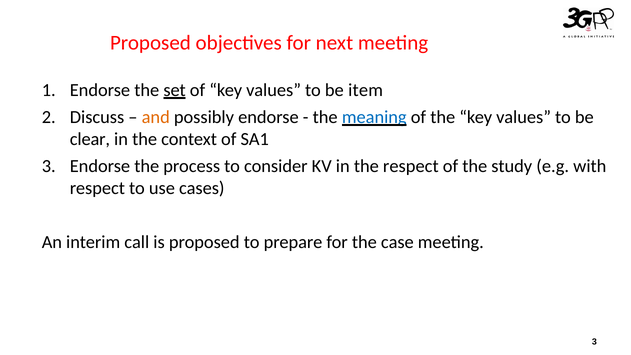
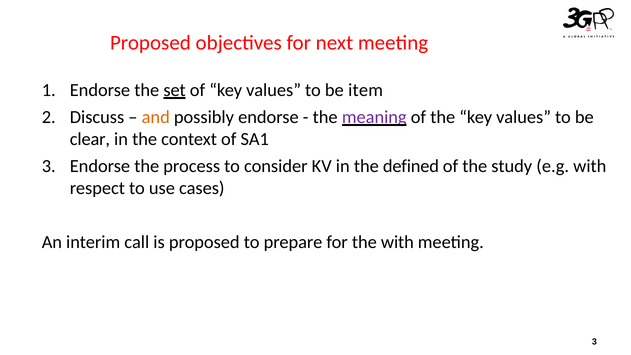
meaning colour: blue -> purple (374, 117)
the respect: respect -> defined (411, 166)
the case: case -> with (397, 242)
